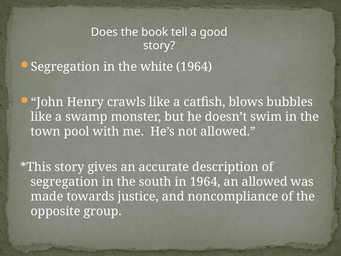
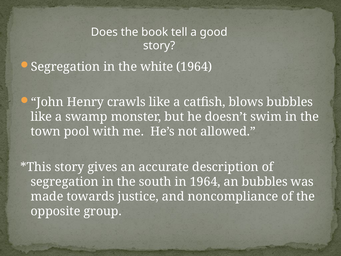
an allowed: allowed -> bubbles (265, 182)
